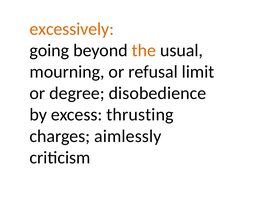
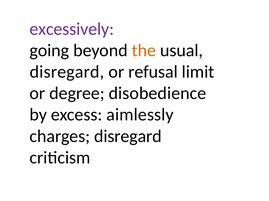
excessively colour: orange -> purple (72, 29)
mourning: mourning -> disregard (67, 72)
thrusting: thrusting -> aimlessly (140, 115)
charges aimlessly: aimlessly -> disregard (128, 137)
